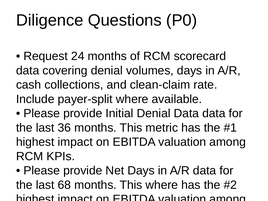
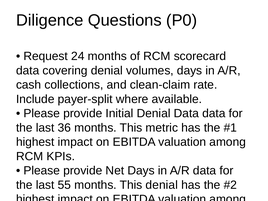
68: 68 -> 55 (64, 185)
This where: where -> denial (162, 185)
